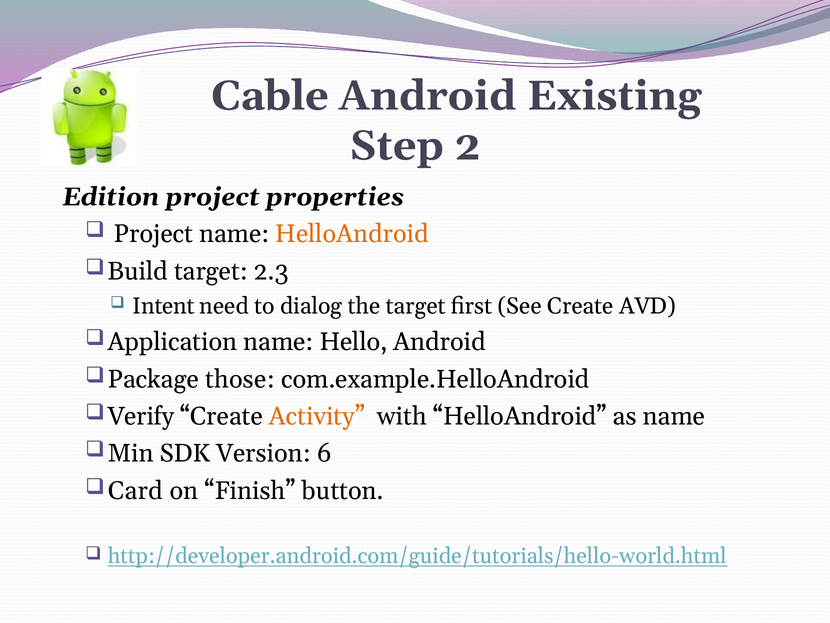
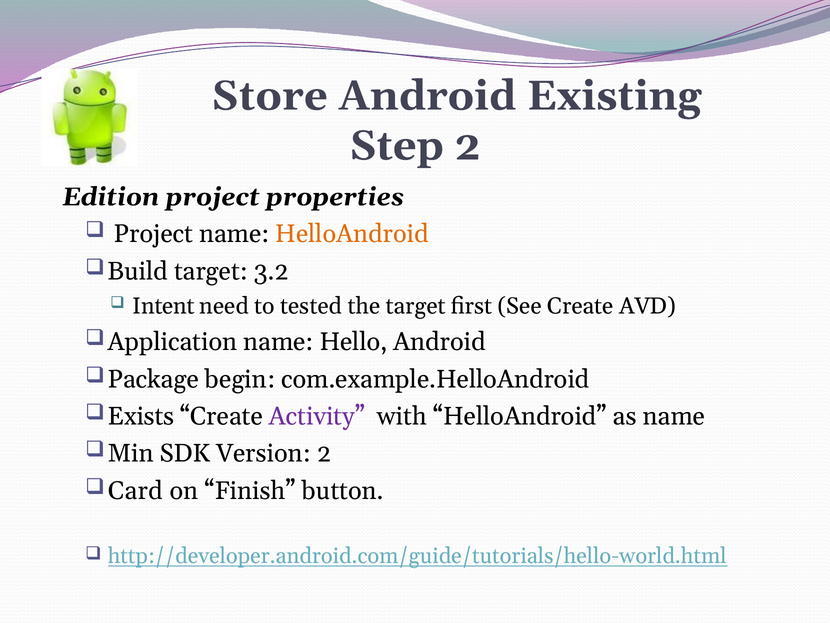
Cable: Cable -> Store (270, 96)
2.3: 2.3 -> 3.2 (271, 271)
dialog: dialog -> tested (311, 306)
those: those -> begin (240, 379)
Verify: Verify -> Exists (141, 416)
Activity colour: orange -> purple (317, 416)
Version 6: 6 -> 2 (324, 453)
